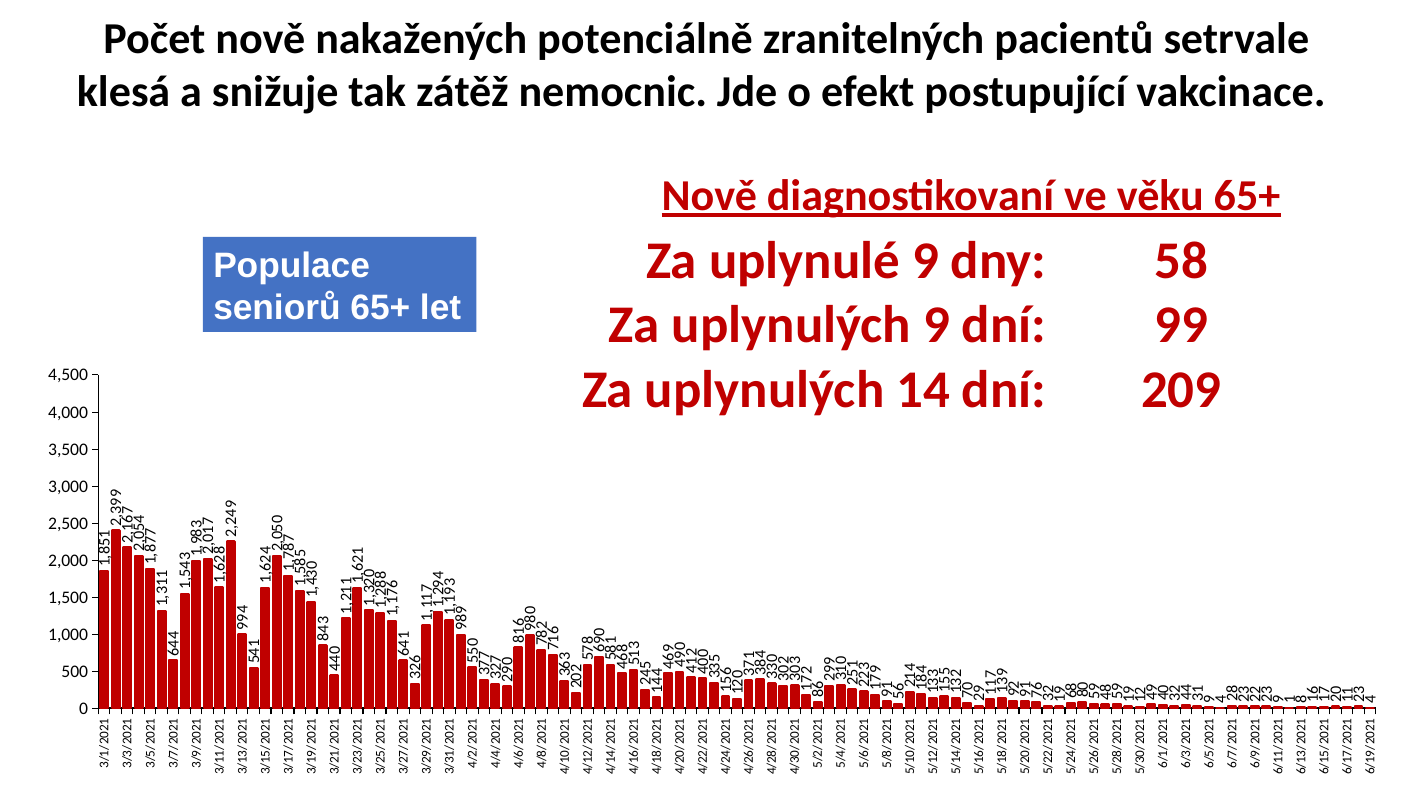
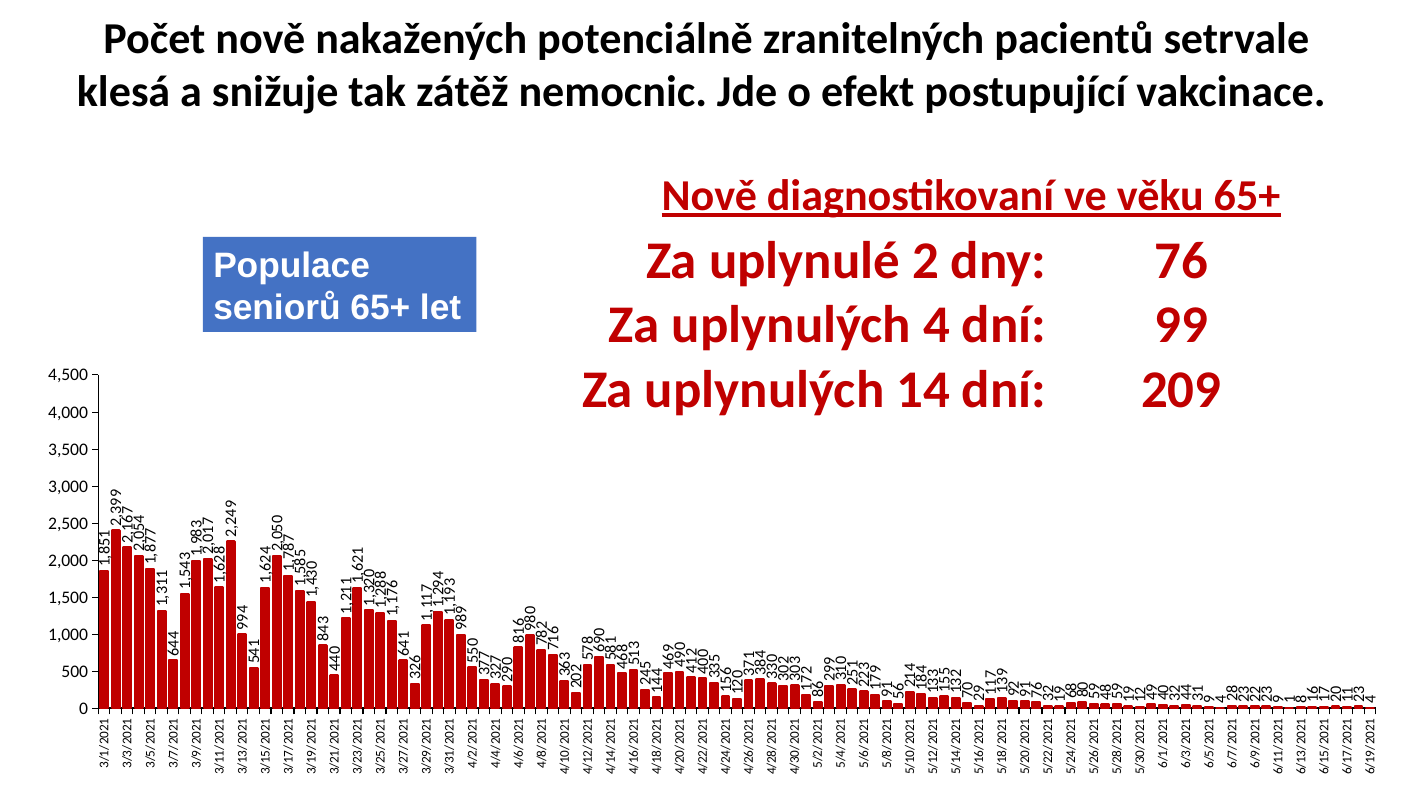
uplynulé 9: 9 -> 2 (926, 261)
58: 58 -> 76 (1181, 261)
uplynulých 9: 9 -> 4 (937, 325)
